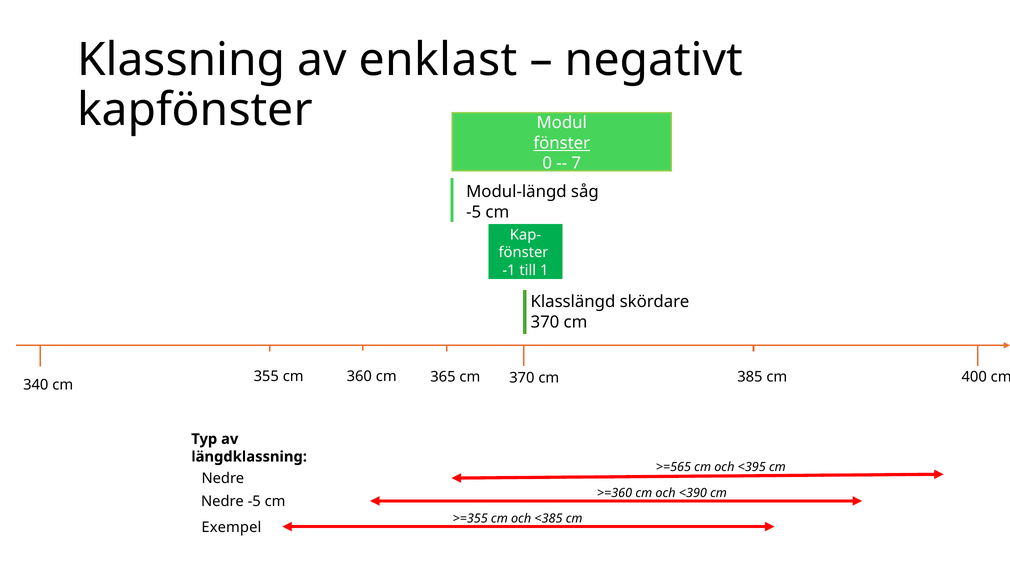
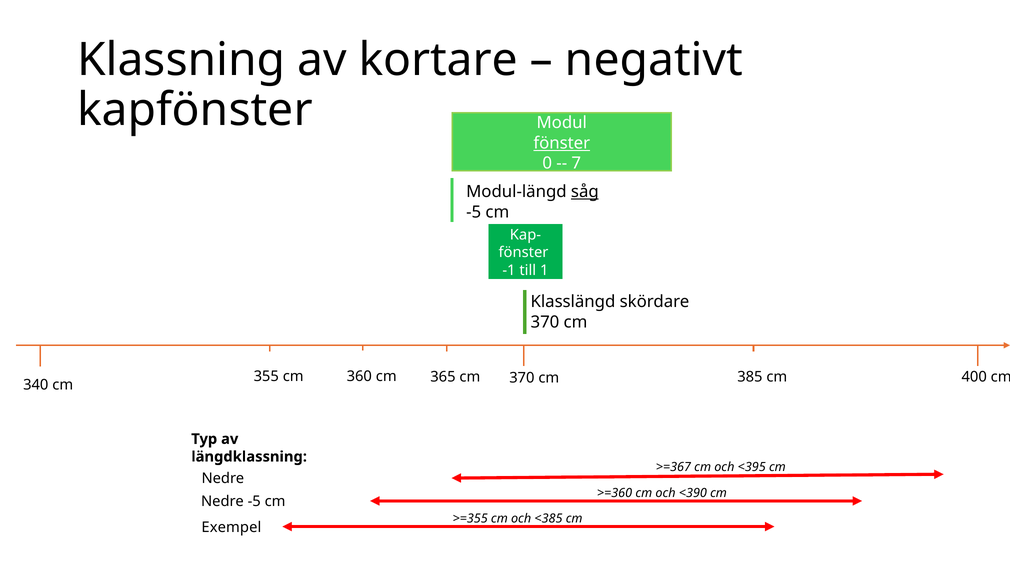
enklast: enklast -> kortare (438, 60)
såg underline: none -> present (585, 192)
>=565: >=565 -> >=367 (673, 467)
